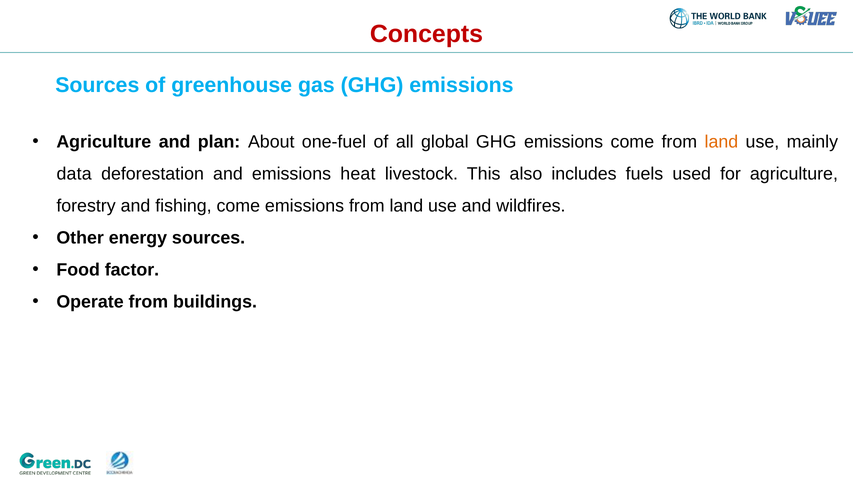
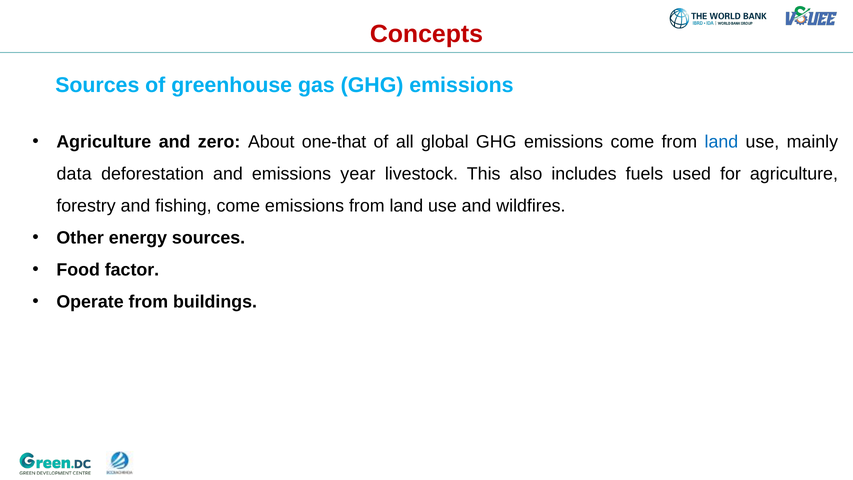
plan: plan -> zero (219, 142)
one-fuel: one-fuel -> one-that (334, 142)
land colour: orange -> blue (721, 142)
heat: heat -> year (358, 174)
